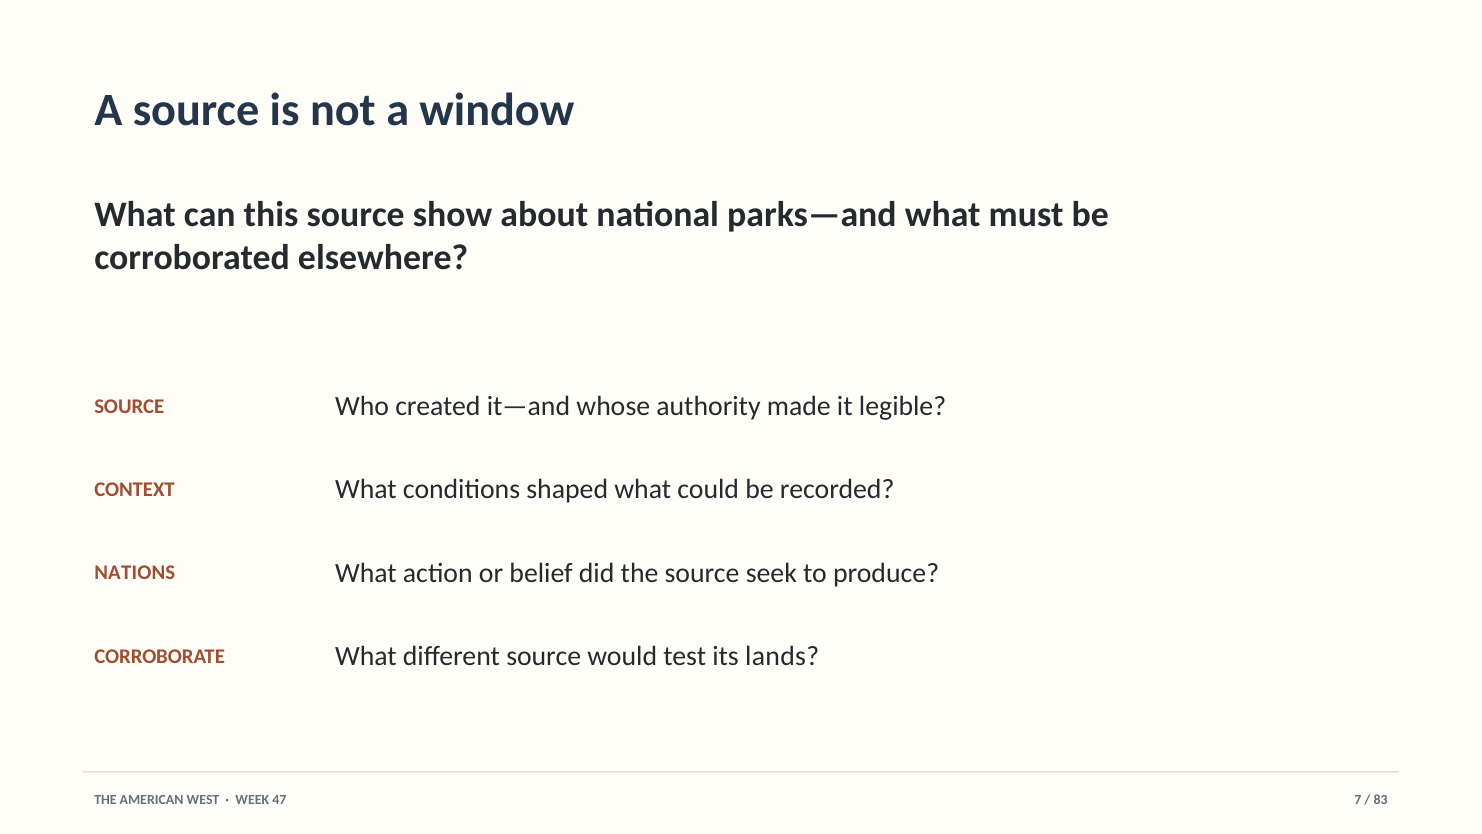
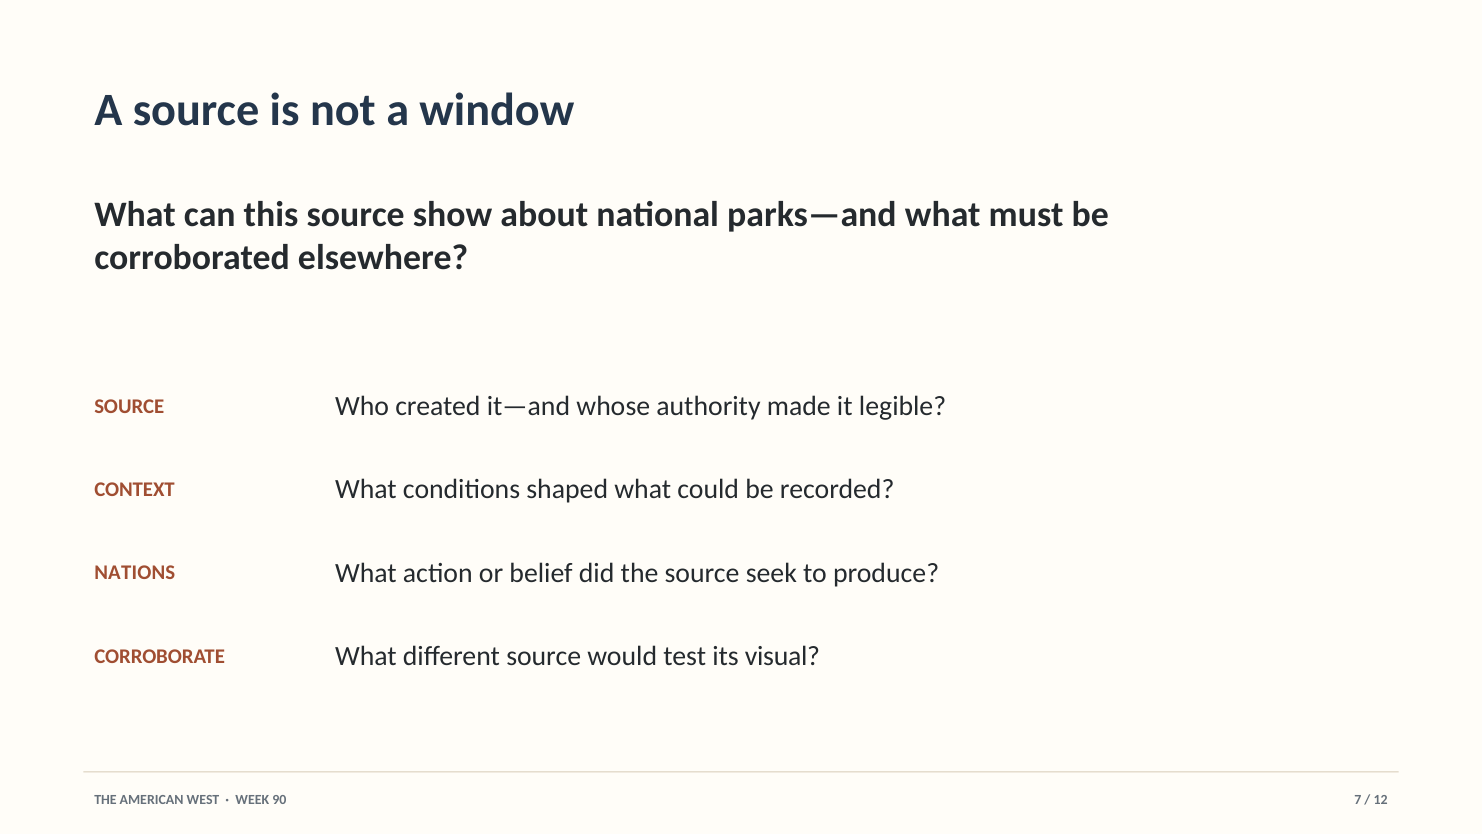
lands: lands -> visual (782, 656)
47: 47 -> 90 (279, 800)
83: 83 -> 12 (1381, 800)
